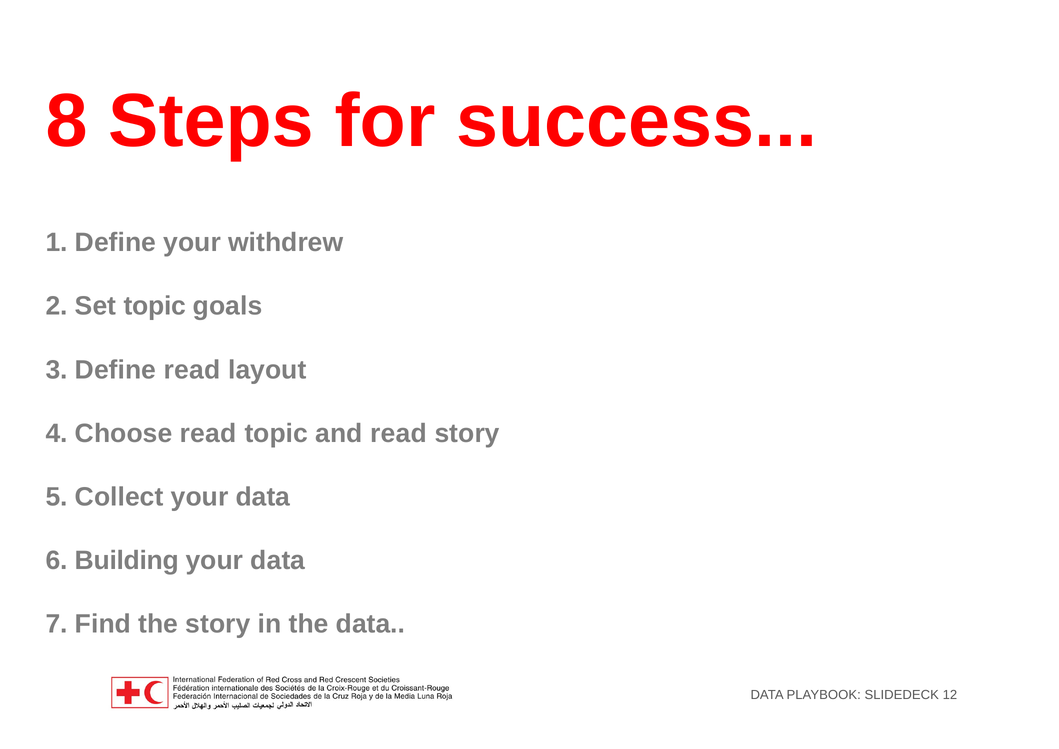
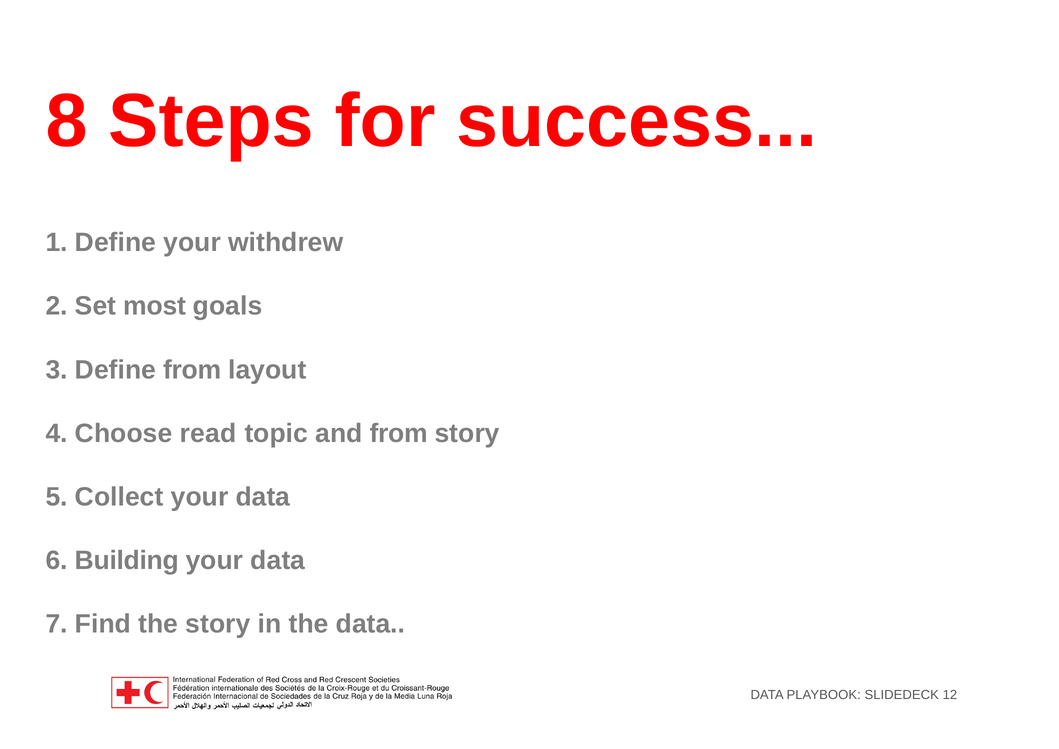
Set topic: topic -> most (155, 306)
Define read: read -> from (192, 370)
and read: read -> from (399, 434)
